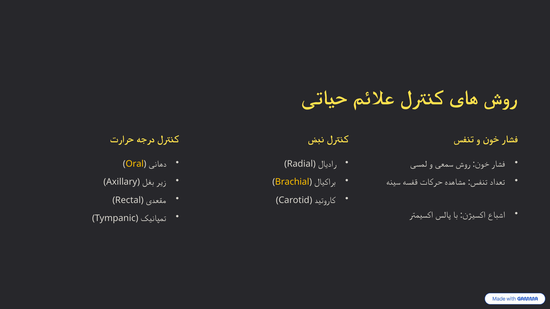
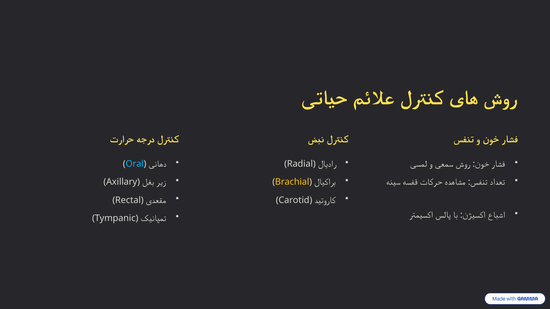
Oral colour: yellow -> light blue (135, 164)
